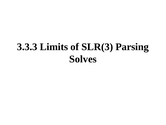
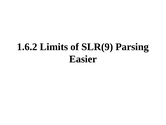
3.3.3: 3.3.3 -> 1.6.2 (27, 47)
SLR(3: SLR(3 -> SLR(9 (97, 47)
Solves: Solves -> Easier (83, 59)
